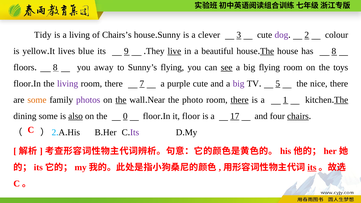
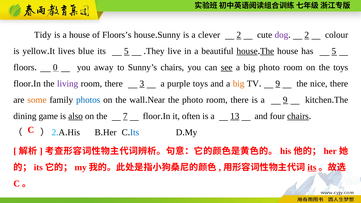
a living: living -> house (80, 35)
Chairs’s: Chairs’s -> Floors’s (117, 35)
clever 3: 3 -> 2 (239, 35)
its 9: 9 -> 5 (126, 51)
live underline: present -> none (174, 51)
house underline: none -> present (247, 51)
has 8: 8 -> 5 (334, 51)
8: 8 -> 0 (55, 67)
Sunny’s flying: flying -> chairs (172, 67)
big flying: flying -> photo (269, 67)
7: 7 -> 3 (142, 84)
purple cute: cute -> toys (200, 84)
big colour: purple -> orange (239, 84)
5: 5 -> 9 (278, 84)
photos colour: purple -> blue (88, 100)
the underline: present -> none (121, 100)
there underline: present -> none (240, 100)
a 1: 1 -> 9 (285, 100)
The underline: present -> none (341, 100)
dining some: some -> game (48, 116)
0: 0 -> 7 (125, 116)
it floor: floor -> often (191, 116)
17: 17 -> 13 (235, 116)
Its colour: purple -> blue (135, 132)
